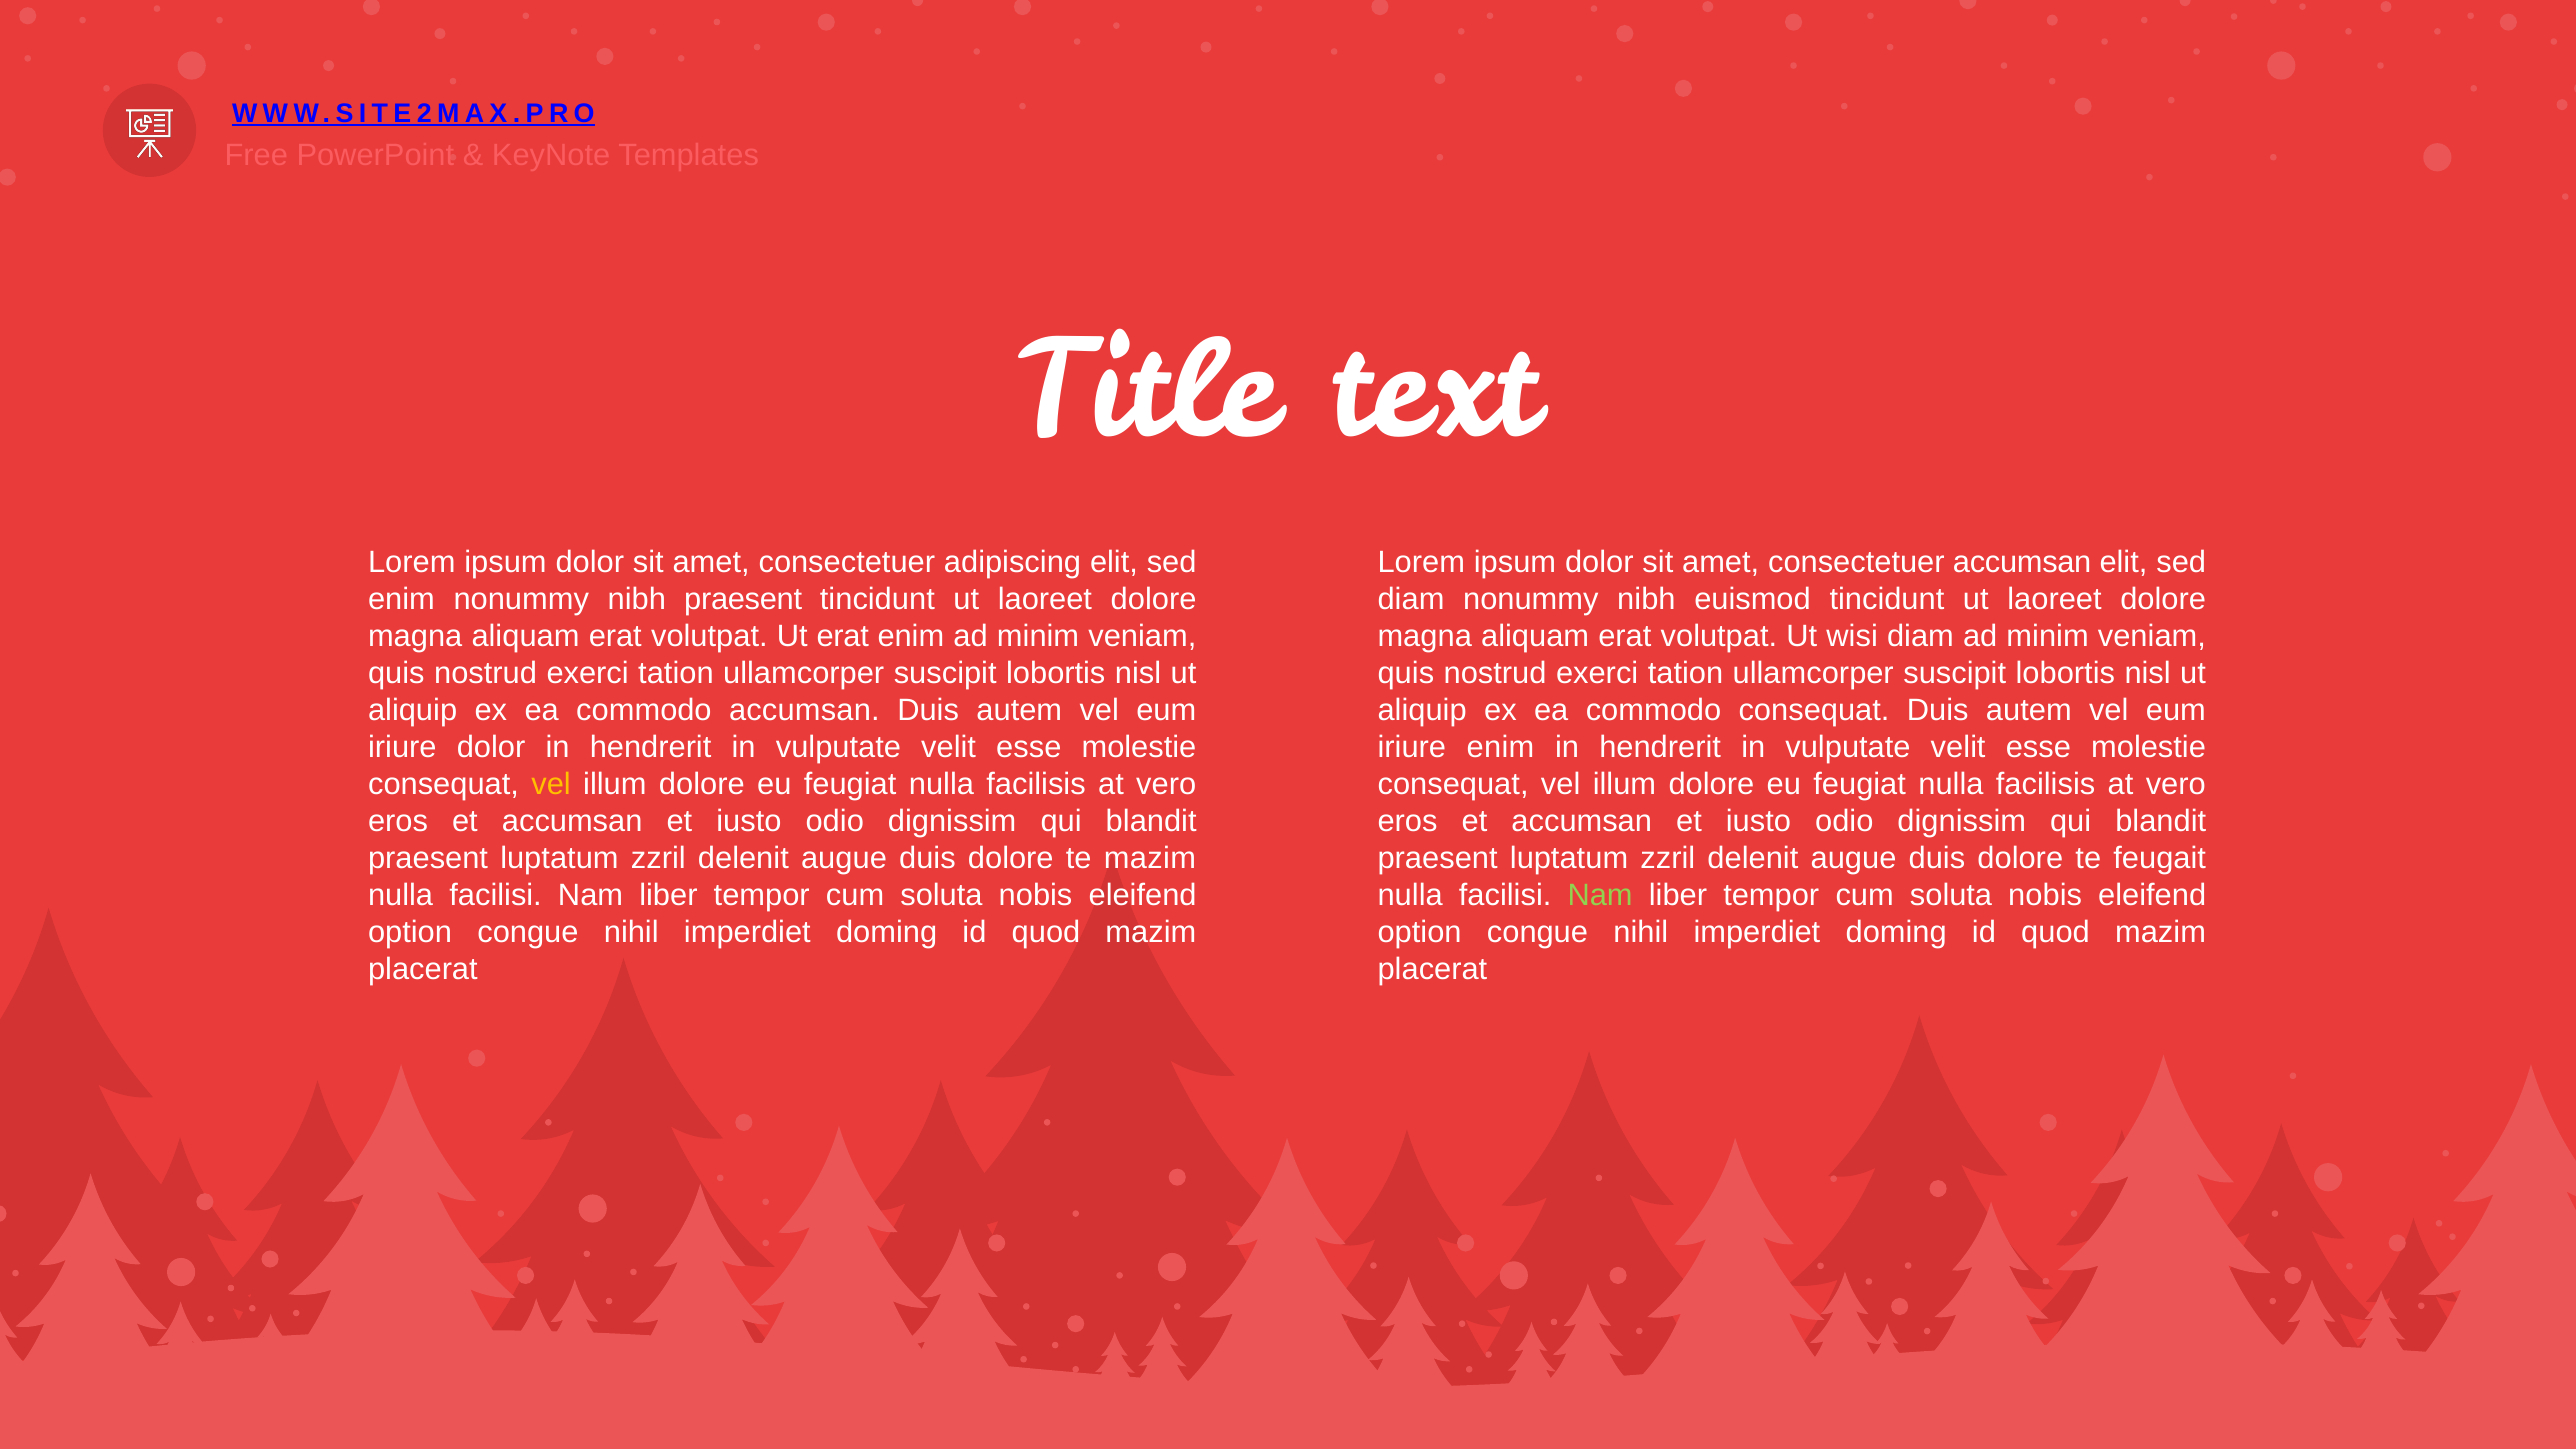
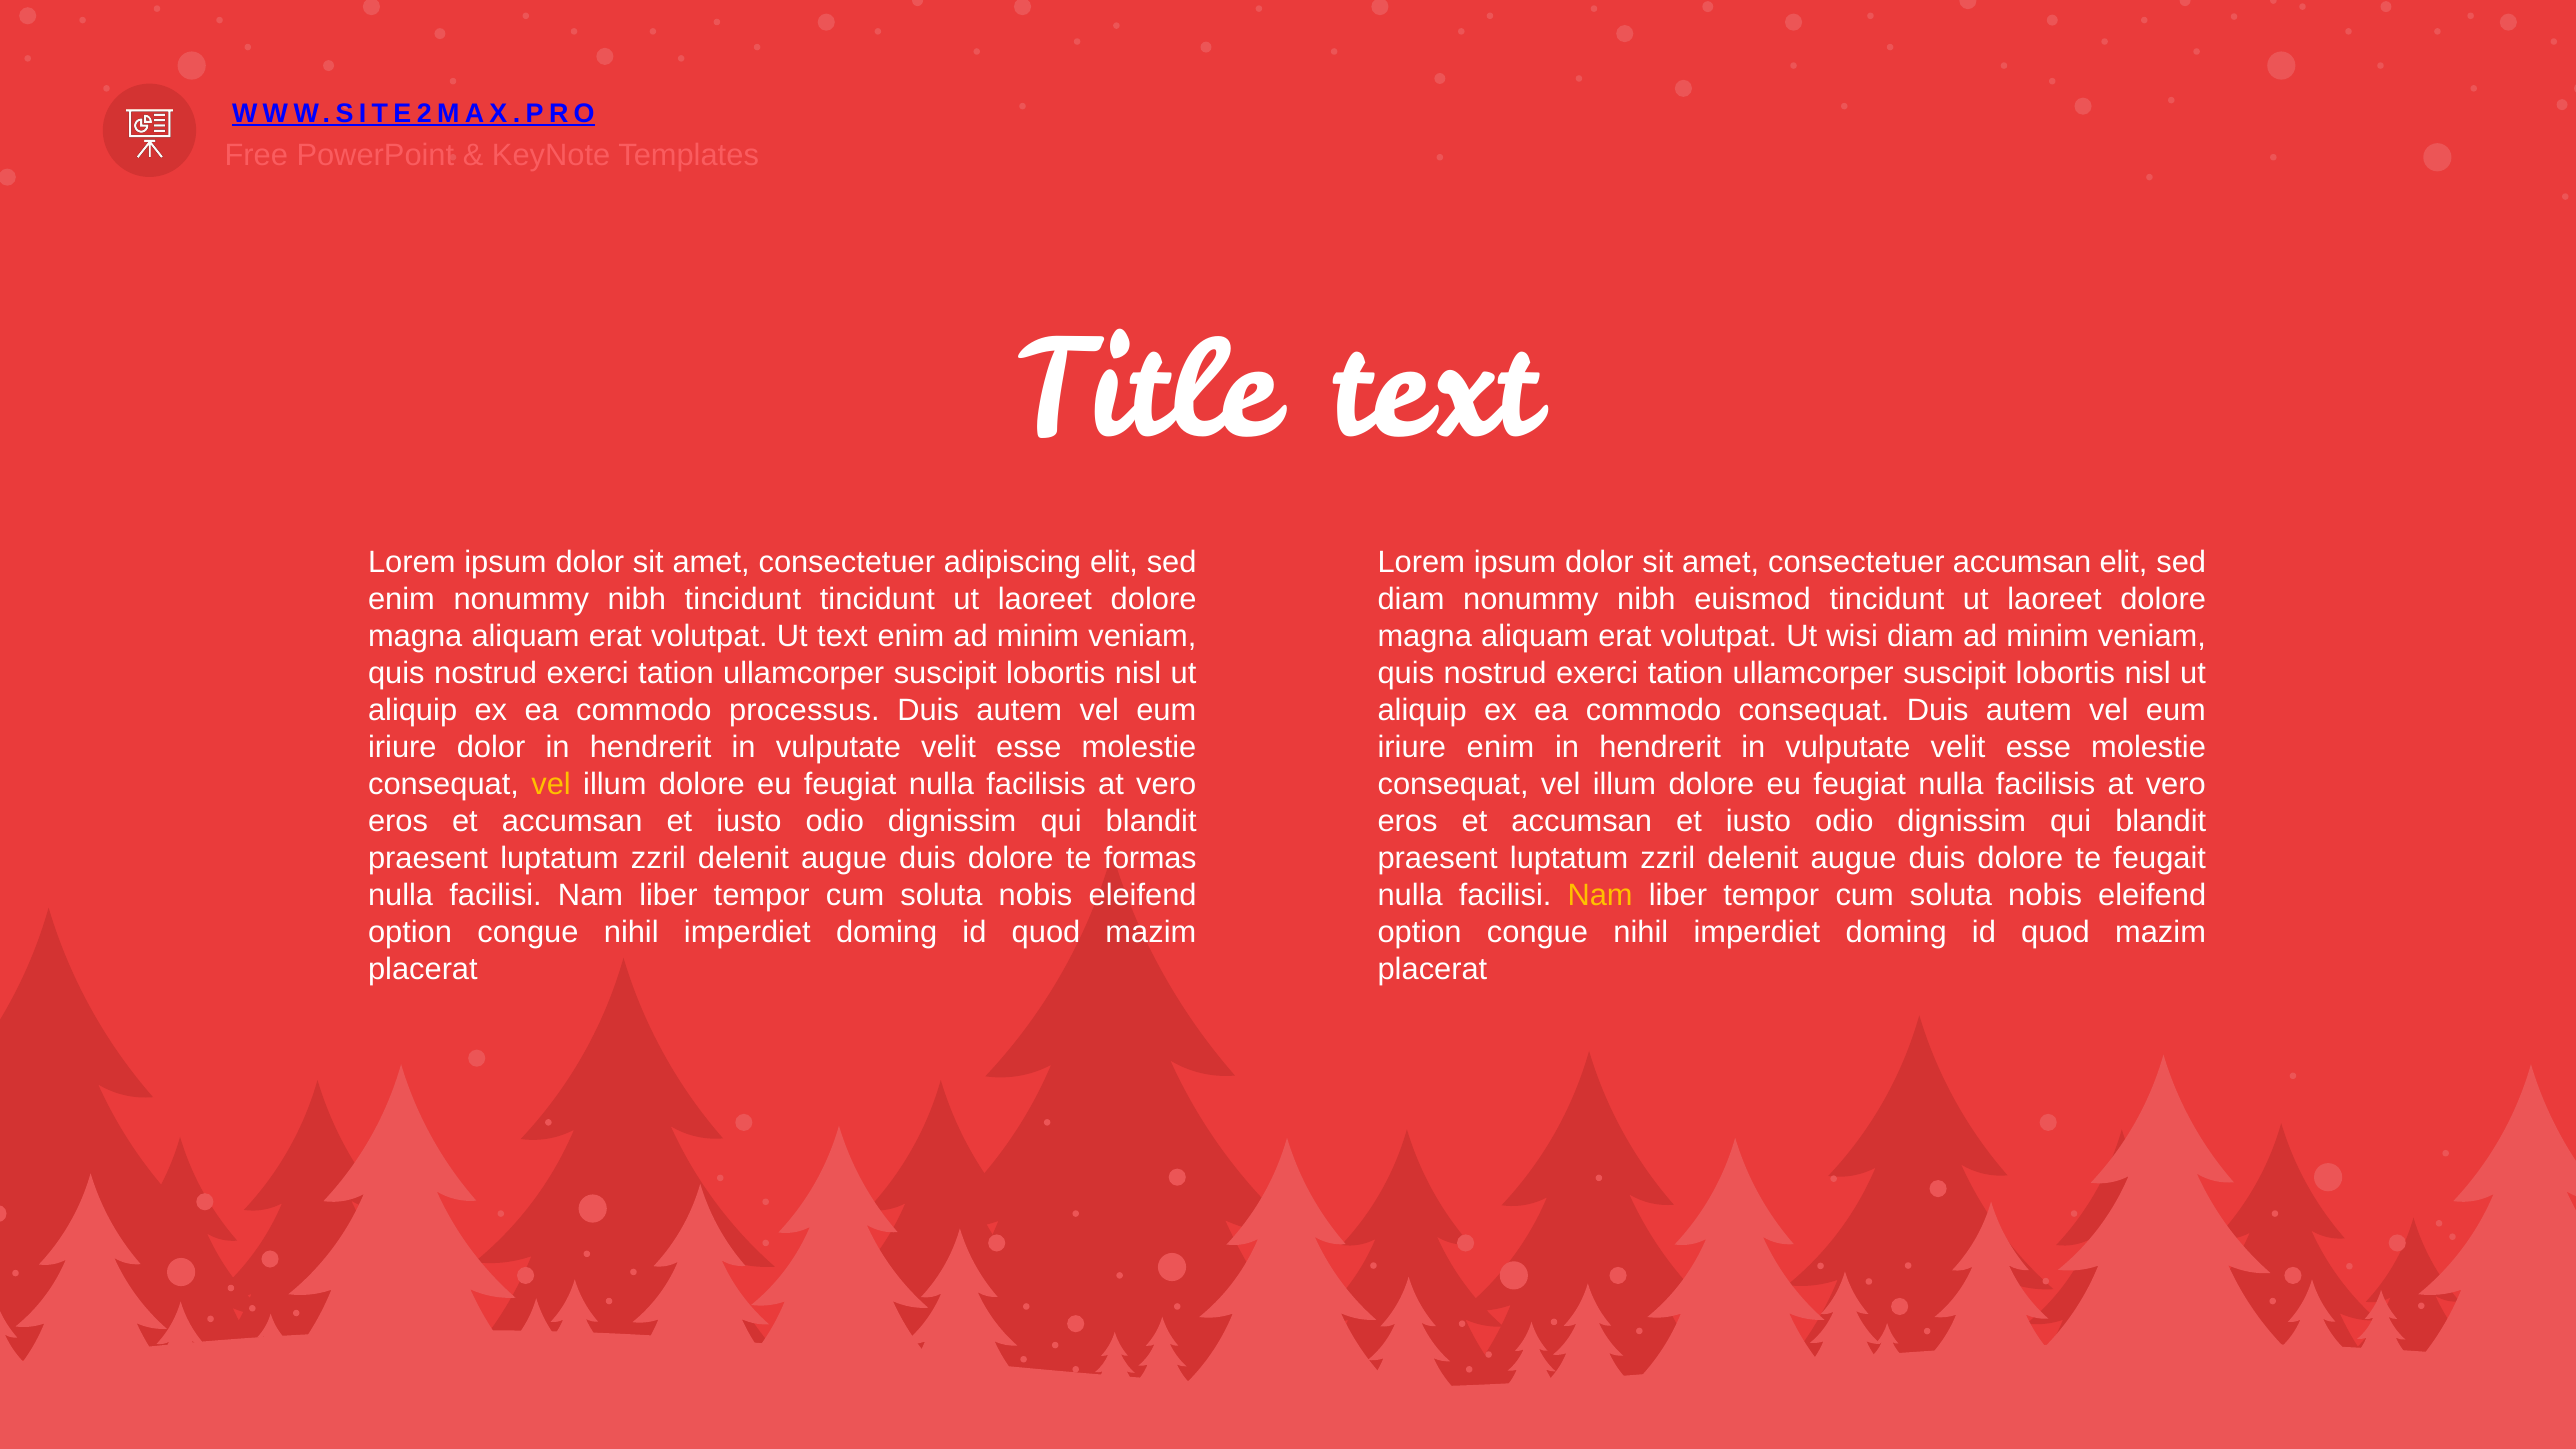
nibh praesent: praesent -> tincidunt (743, 599)
Ut erat: erat -> text (842, 636)
commodo accumsan: accumsan -> processus (804, 710)
te mazim: mazim -> formas (1150, 858)
Nam colour: light green -> yellow (1600, 895)
